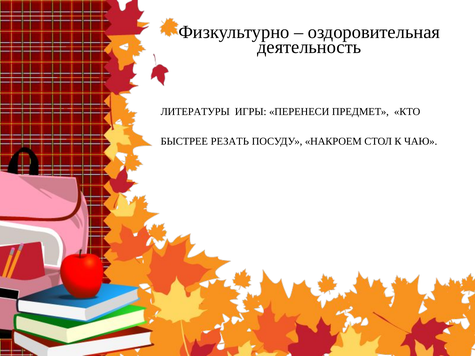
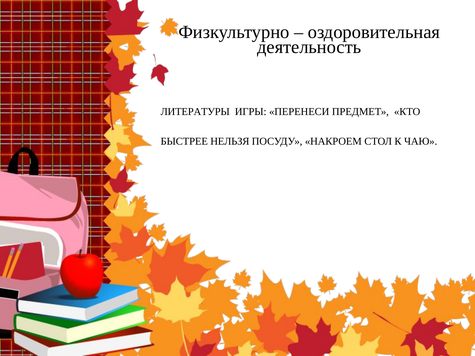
РЕЗАТЬ: РЕЗАТЬ -> НЕЛЬЗЯ (230, 142)
